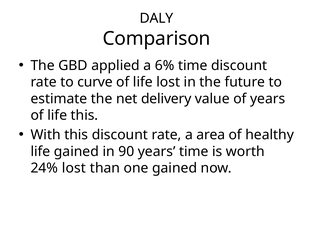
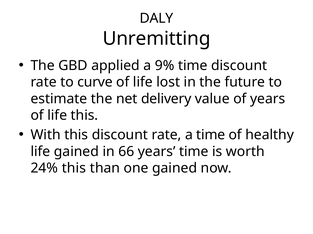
Comparison: Comparison -> Unremitting (157, 39)
6%: 6% -> 9% (165, 66)
a area: area -> time (211, 135)
90: 90 -> 66 (126, 152)
24% lost: lost -> this (74, 169)
